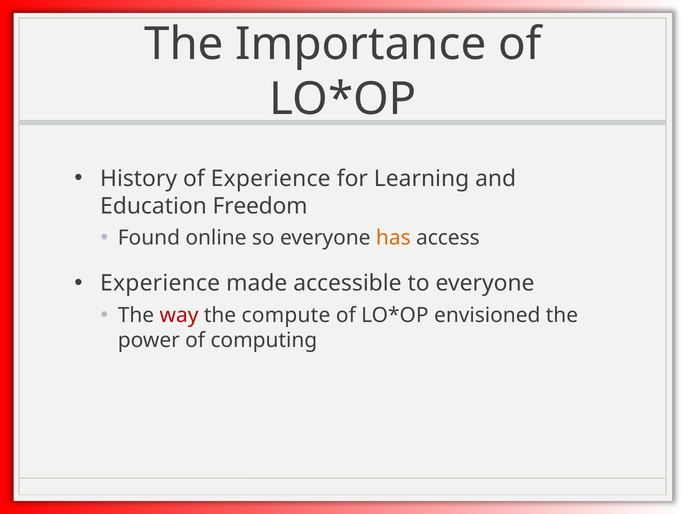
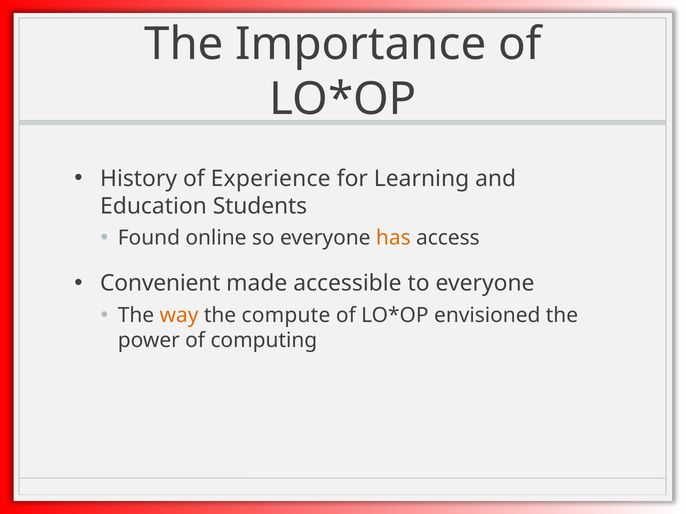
Freedom: Freedom -> Students (260, 206)
Experience: Experience -> Convenient (160, 284)
way colour: red -> orange (179, 316)
